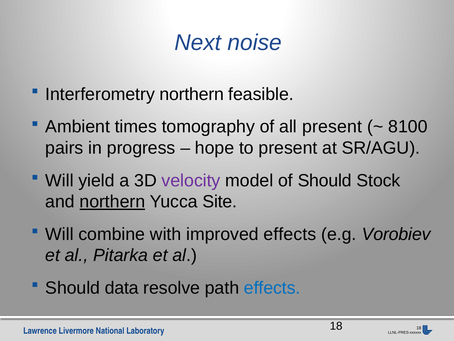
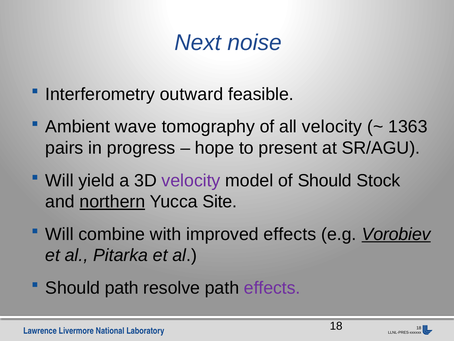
Interferometry northern: northern -> outward (191, 94)
times: times -> wave (136, 127)
all present: present -> velocity (332, 127)
8100: 8100 -> 1363 (408, 127)
Vorobiev underline: none -> present (396, 234)
Should data: data -> path (122, 288)
effects colour: blue -> purple (272, 288)
